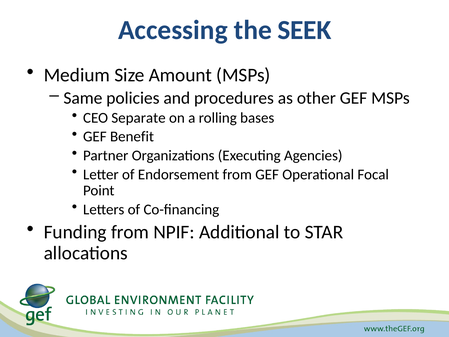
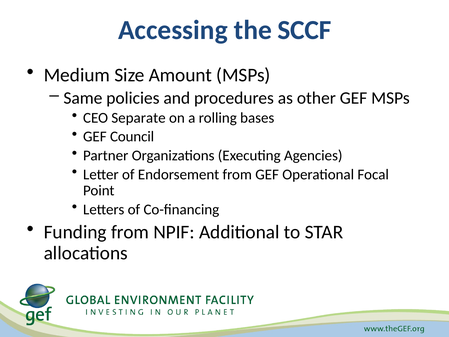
SEEK: SEEK -> SCCF (304, 30)
Benefit: Benefit -> Council (132, 137)
